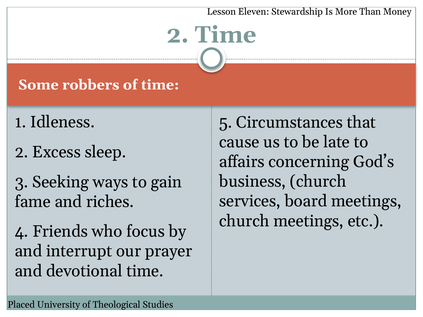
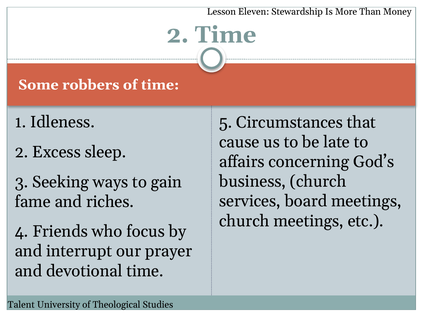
Placed: Placed -> Talent (21, 305)
